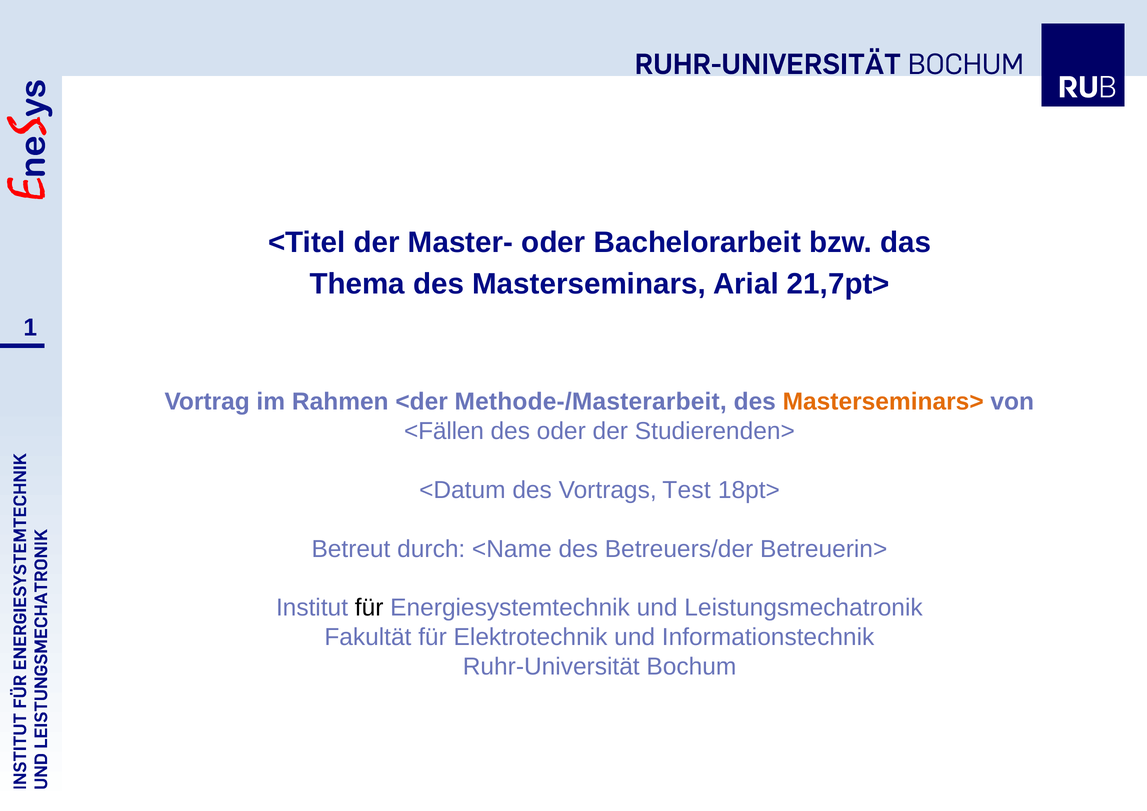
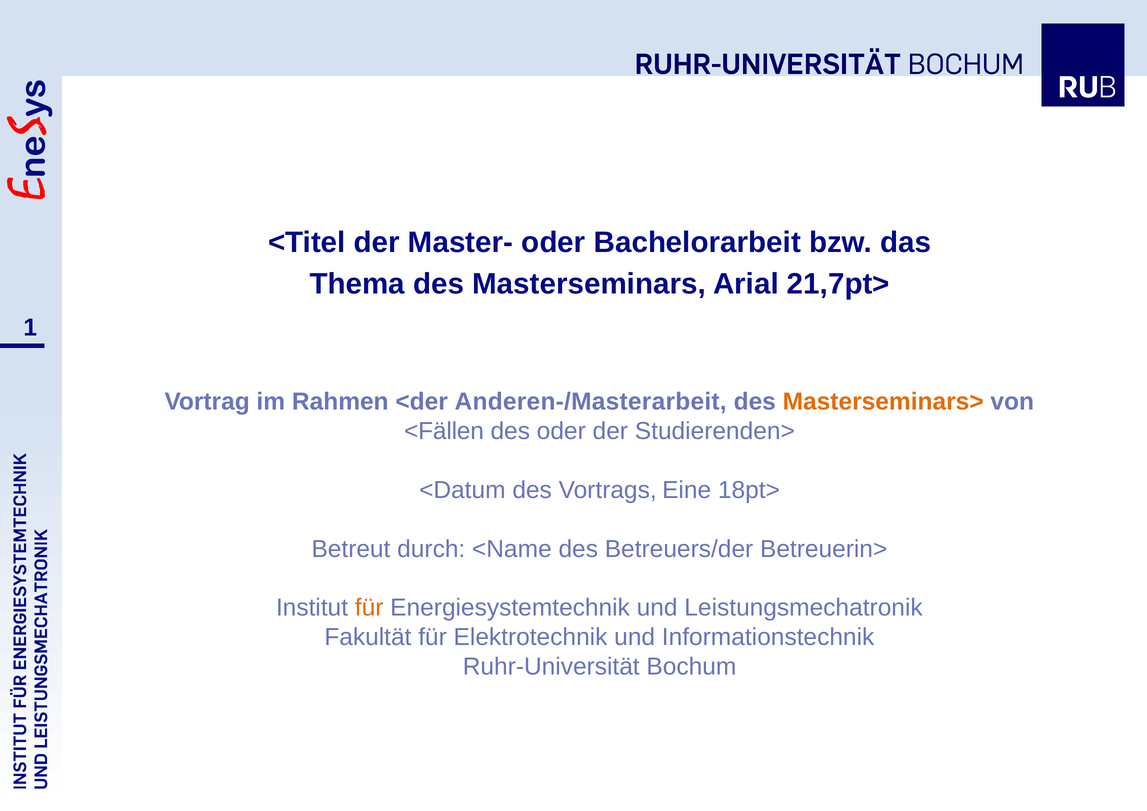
Methode-/Masterarbeit: Methode-/Masterarbeit -> Anderen-/Masterarbeit (591, 402)
Test: Test -> Eine (687, 490)
für colour: black -> orange (369, 608)
